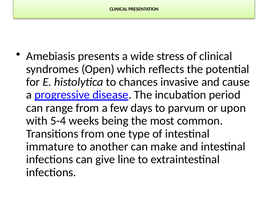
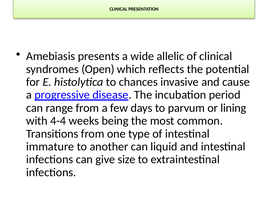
stress: stress -> allelic (170, 56)
upon: upon -> lining (233, 108)
5-4: 5-4 -> 4-4 (58, 121)
make: make -> liquid (164, 147)
line: line -> size (127, 159)
